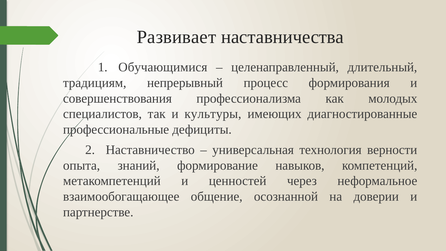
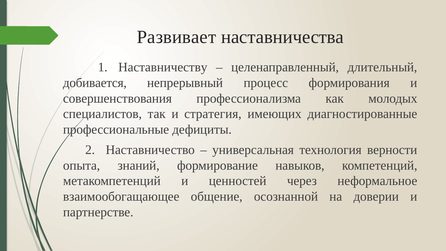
Обучающимися: Обучающимися -> Наставничеству (163, 67)
традициям: традициям -> добивается (95, 83)
культуры: культуры -> стратегия (213, 114)
